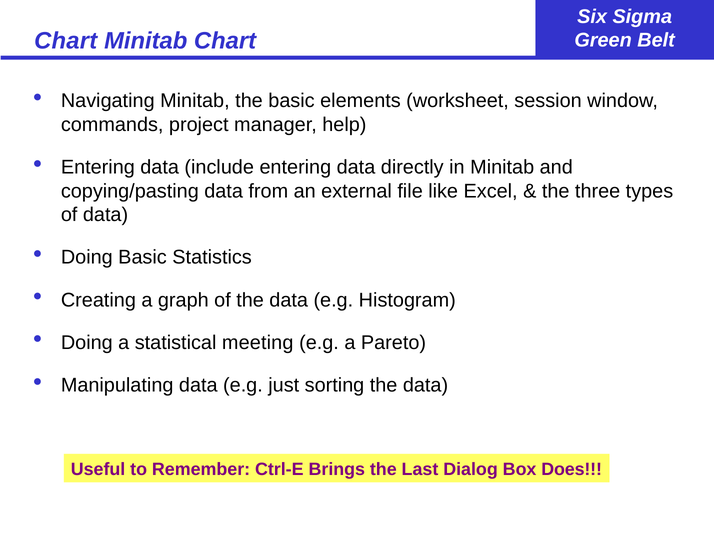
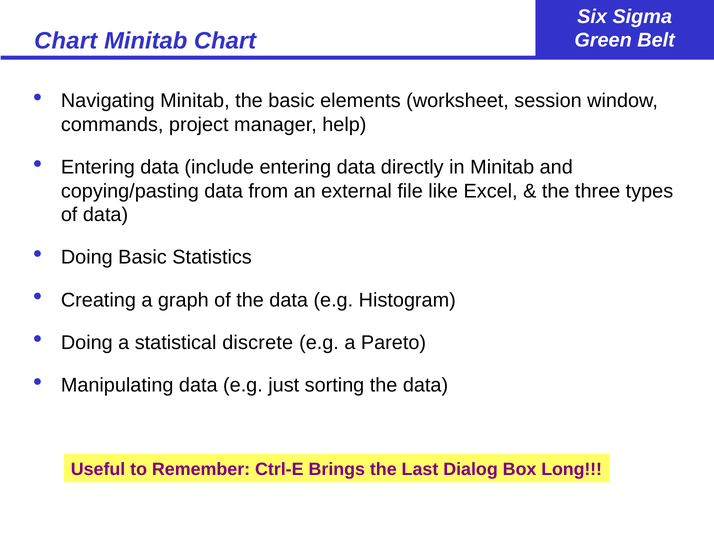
meeting: meeting -> discrete (258, 343)
Does: Does -> Long (572, 470)
